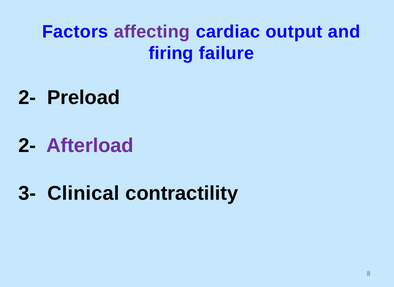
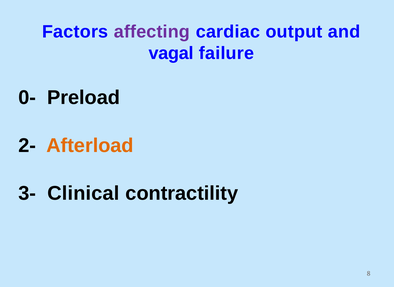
firing: firing -> vagal (171, 53)
2-: 2- -> 0- (27, 97)
Afterload colour: purple -> orange (90, 145)
